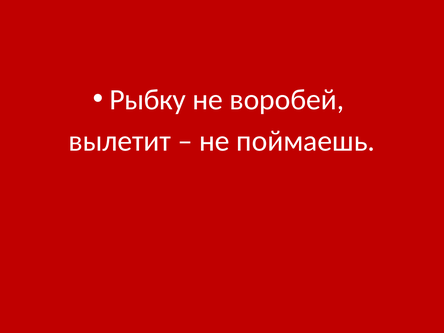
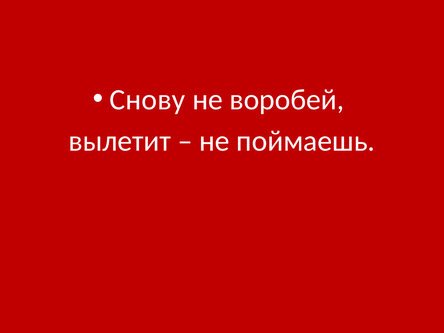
Рыбку: Рыбку -> Снову (147, 100)
